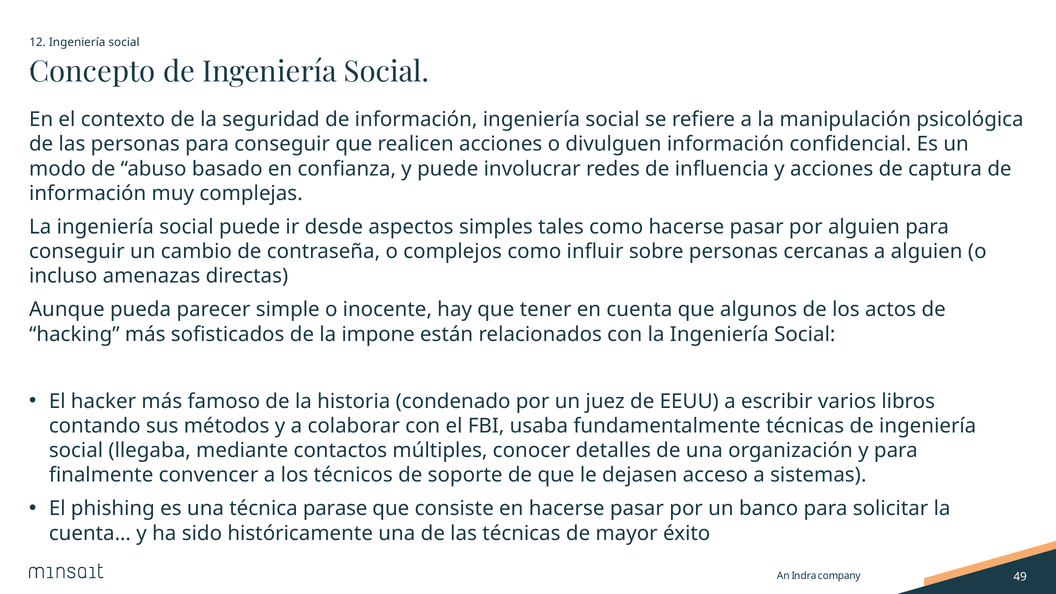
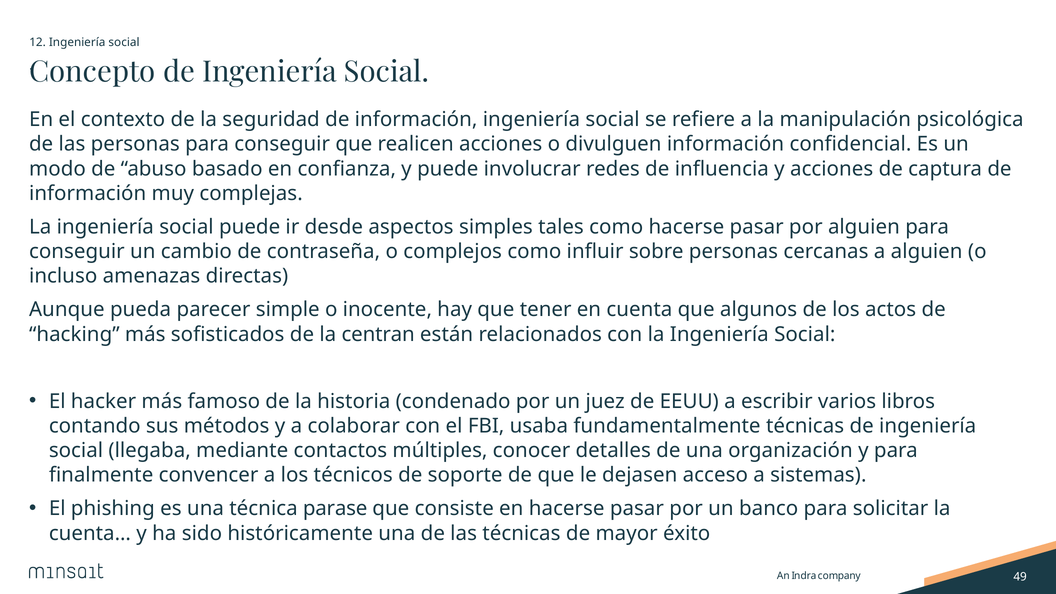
impone: impone -> centran (378, 334)
